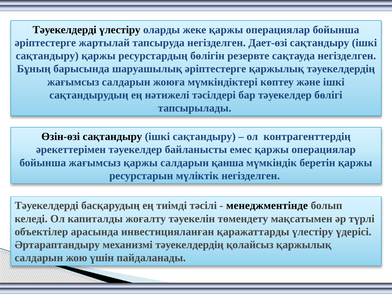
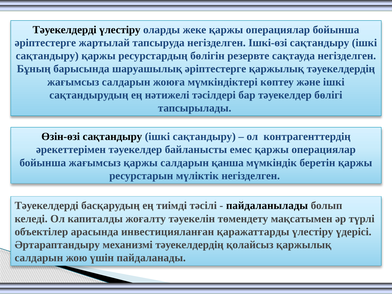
Дает-өзі: Дает-өзі -> Ішкі-өзі (268, 43)
менеджментінде: менеджментінде -> пайдаланылады (267, 206)
